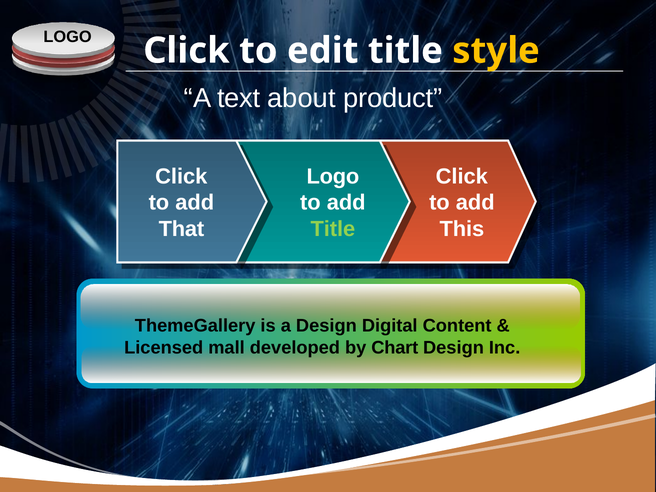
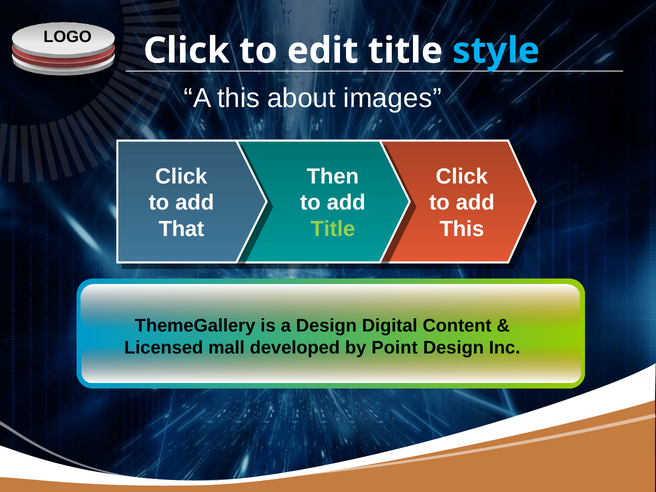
style colour: yellow -> light blue (496, 51)
A text: text -> this (239, 98)
product: product -> images (392, 98)
Logo: Logo -> Then (333, 176)
Chart: Chart -> Point (395, 348)
